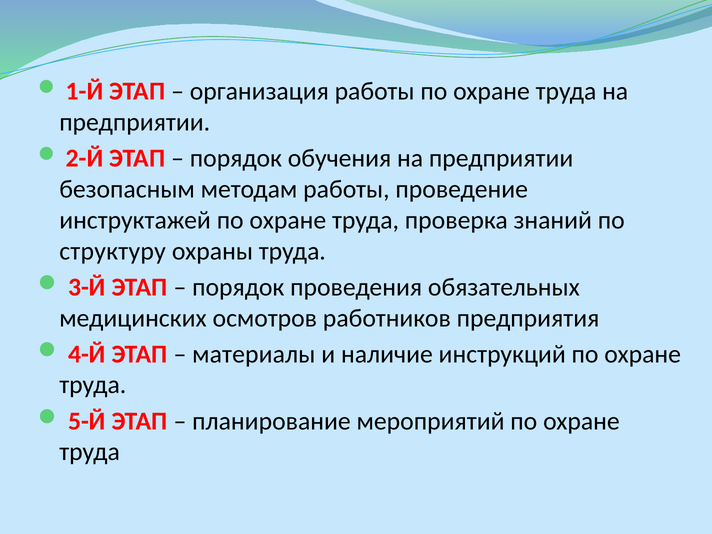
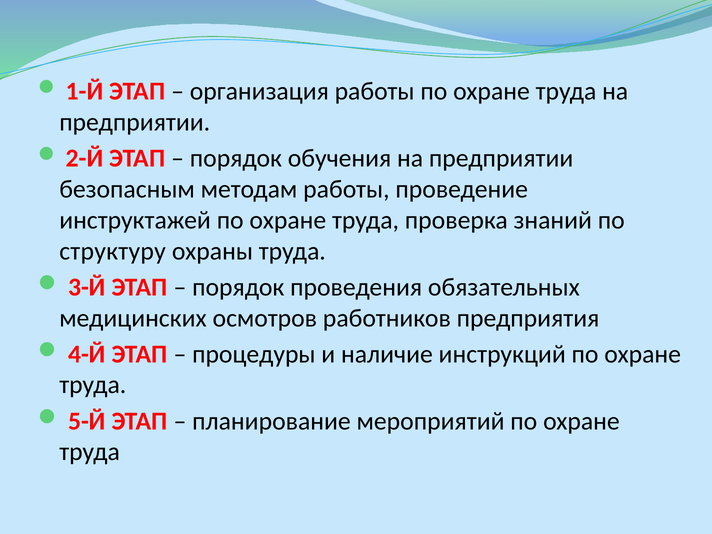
материалы: материалы -> процедуры (254, 354)
